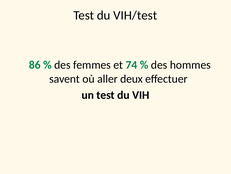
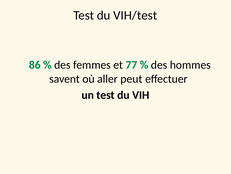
74: 74 -> 77 (131, 65)
deux: deux -> peut (131, 79)
